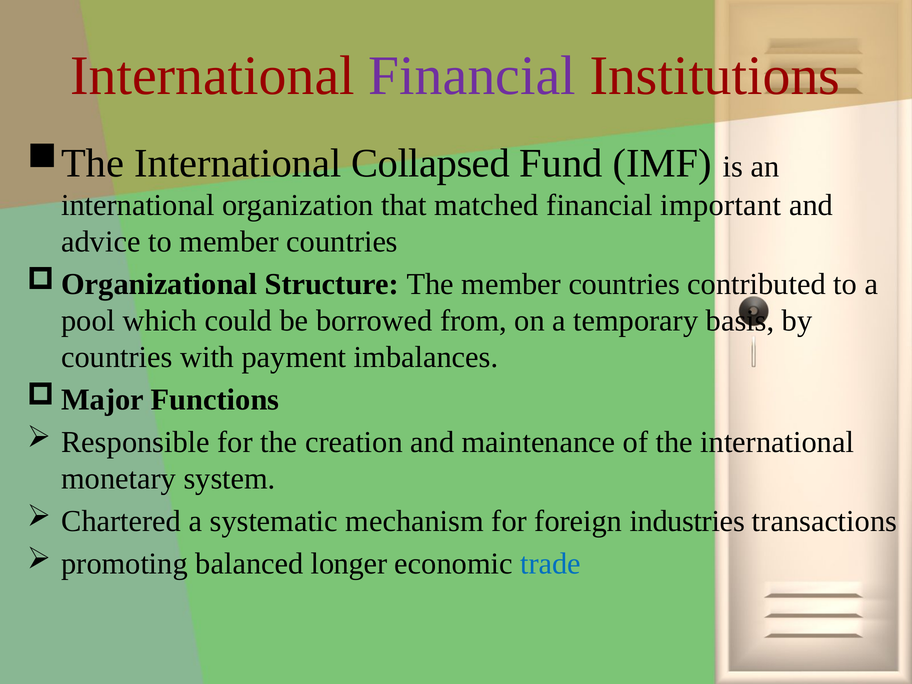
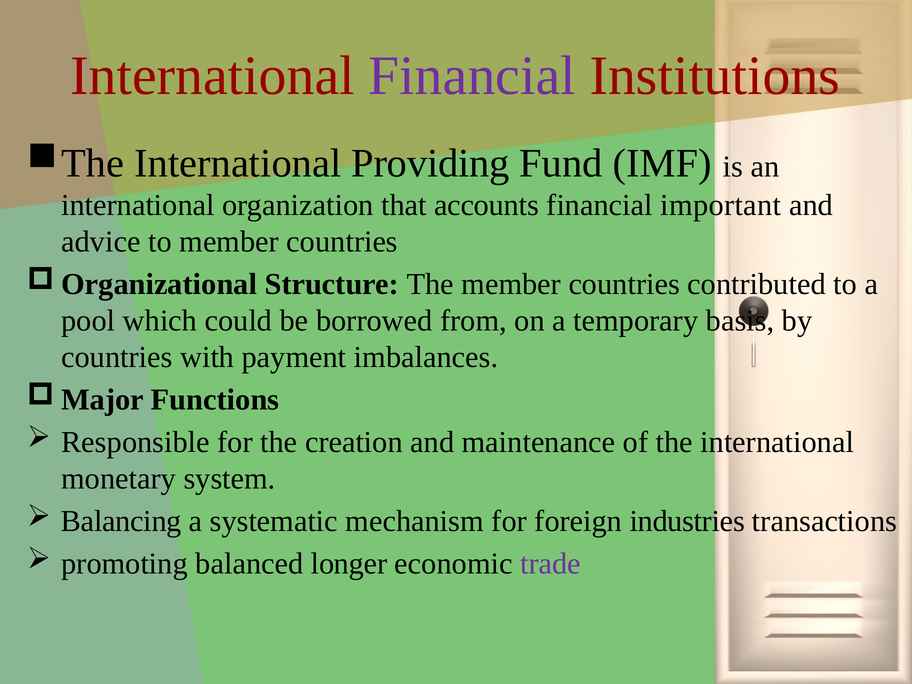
Collapsed: Collapsed -> Providing (430, 163)
matched: matched -> accounts (487, 205)
Chartered: Chartered -> Balancing (121, 521)
trade colour: blue -> purple (551, 564)
